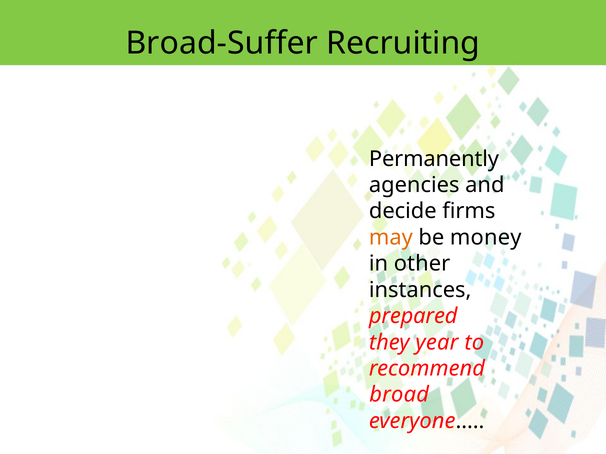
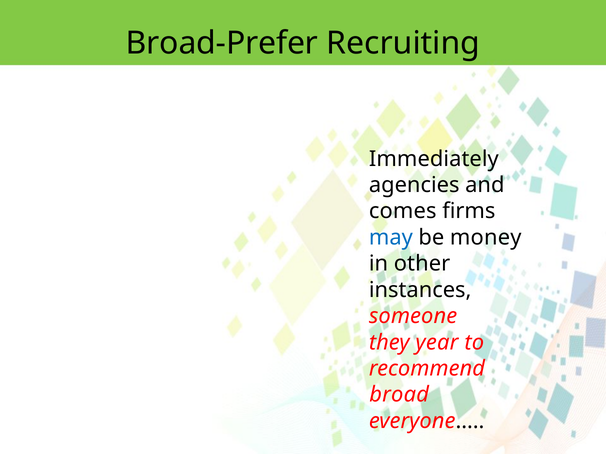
Broad-Suffer: Broad-Suffer -> Broad-Prefer (222, 43)
Permanently: Permanently -> Immediately (434, 159)
decide: decide -> comes (403, 212)
may colour: orange -> blue (391, 238)
prepared: prepared -> someone (413, 316)
